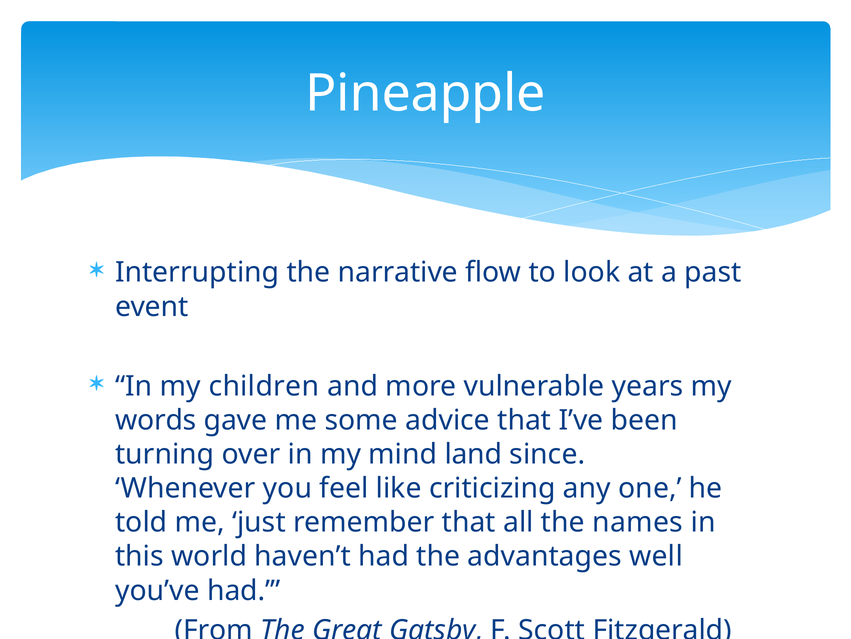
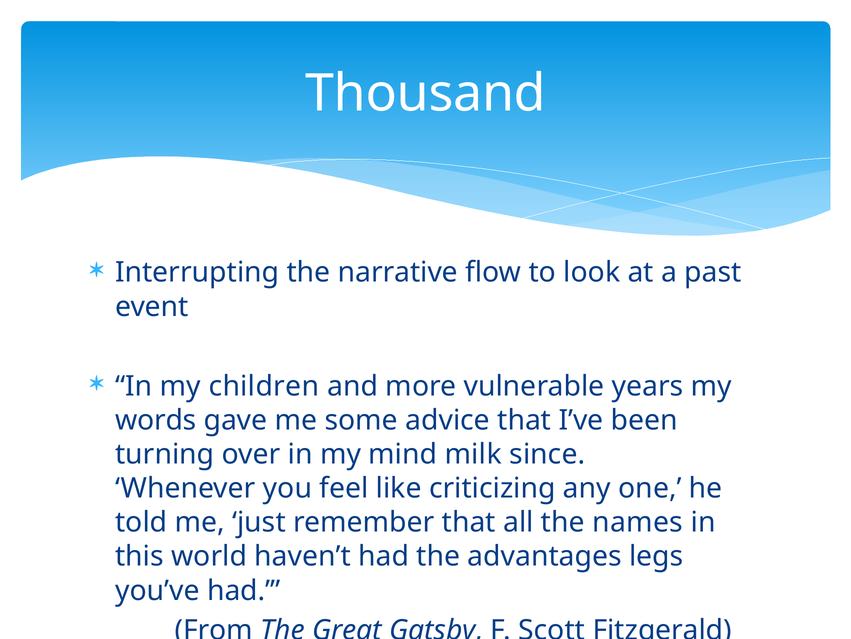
Pineapple: Pineapple -> Thousand (426, 93)
land: land -> milk (473, 454)
well: well -> legs (656, 556)
